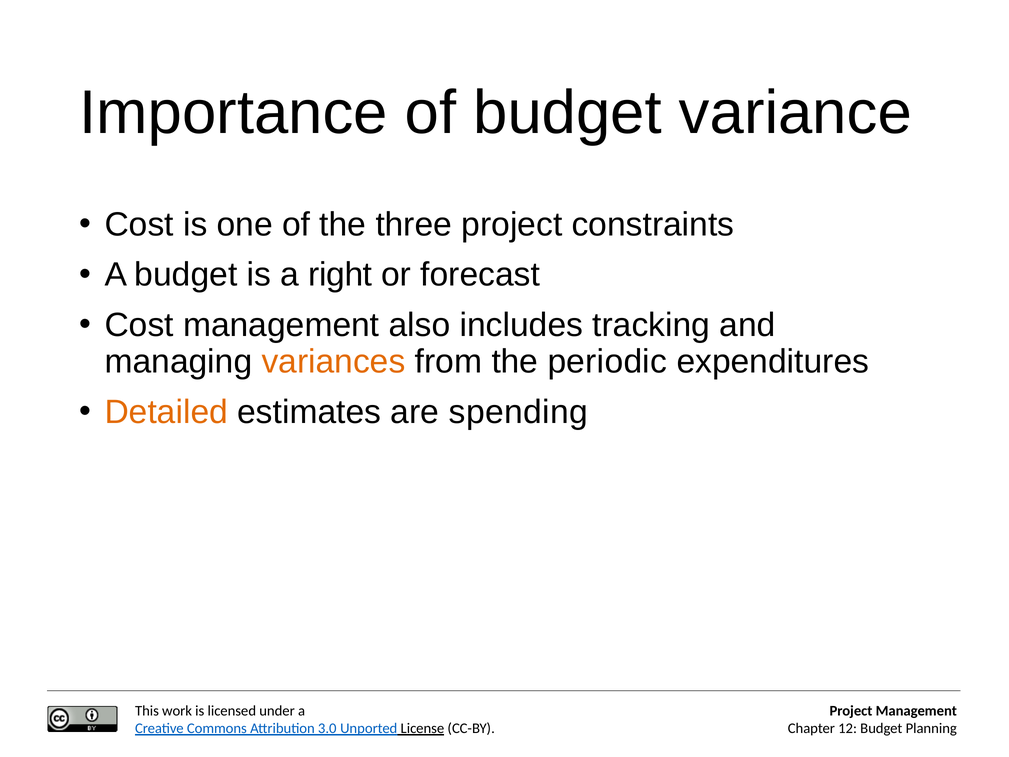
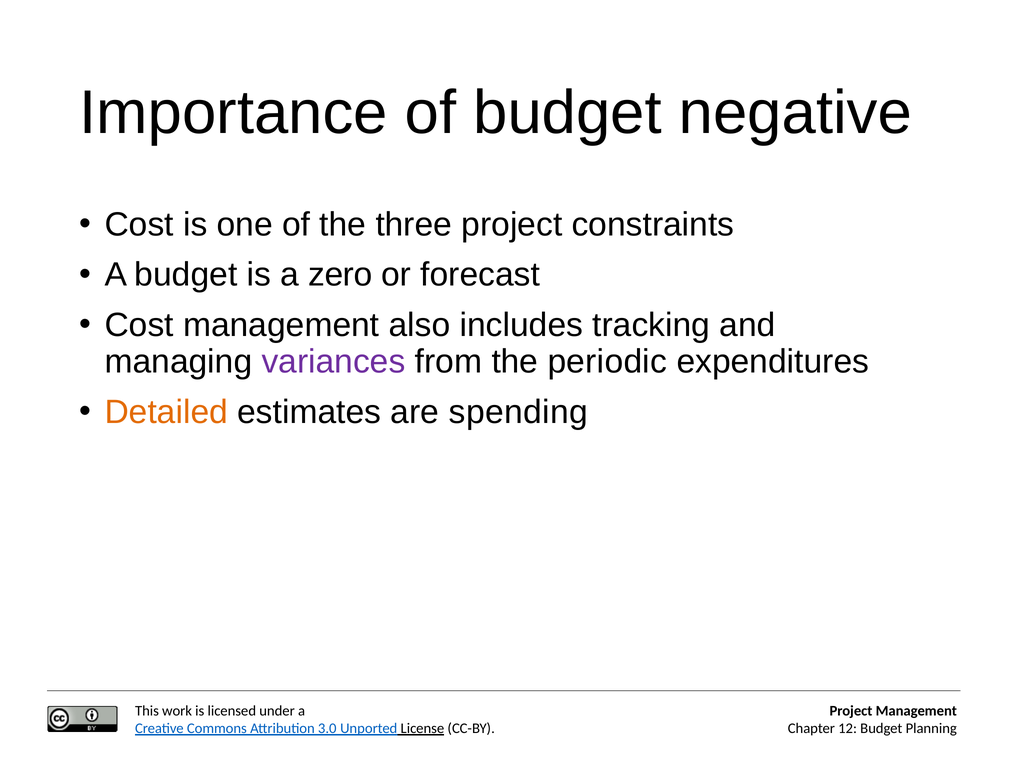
variance: variance -> negative (795, 113)
right: right -> zero (340, 275)
variances colour: orange -> purple (334, 361)
